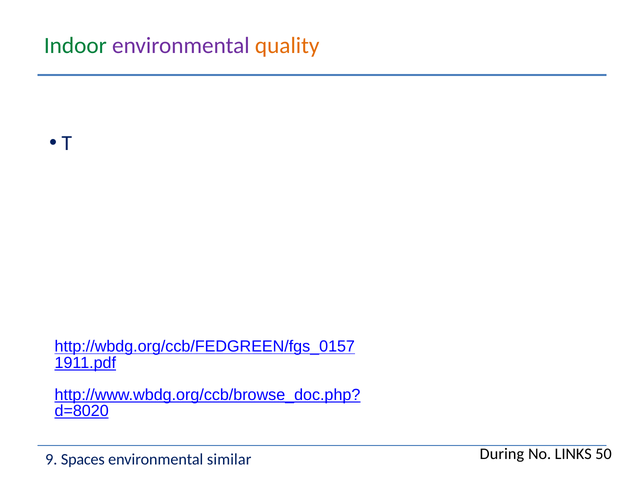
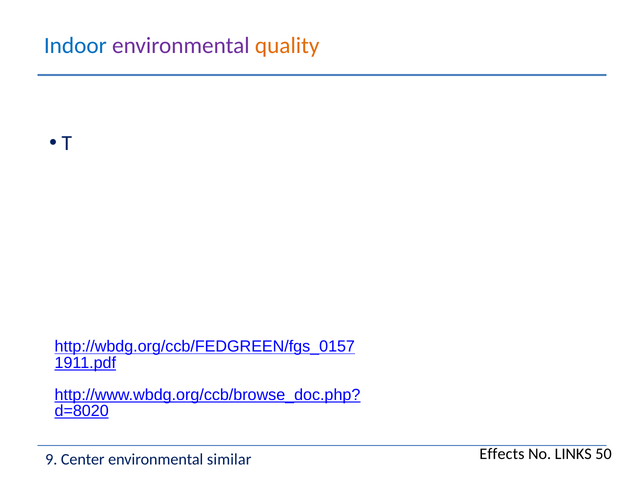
Indoor colour: green -> blue (75, 46)
During: During -> Effects (502, 454)
Spaces: Spaces -> Center (83, 459)
